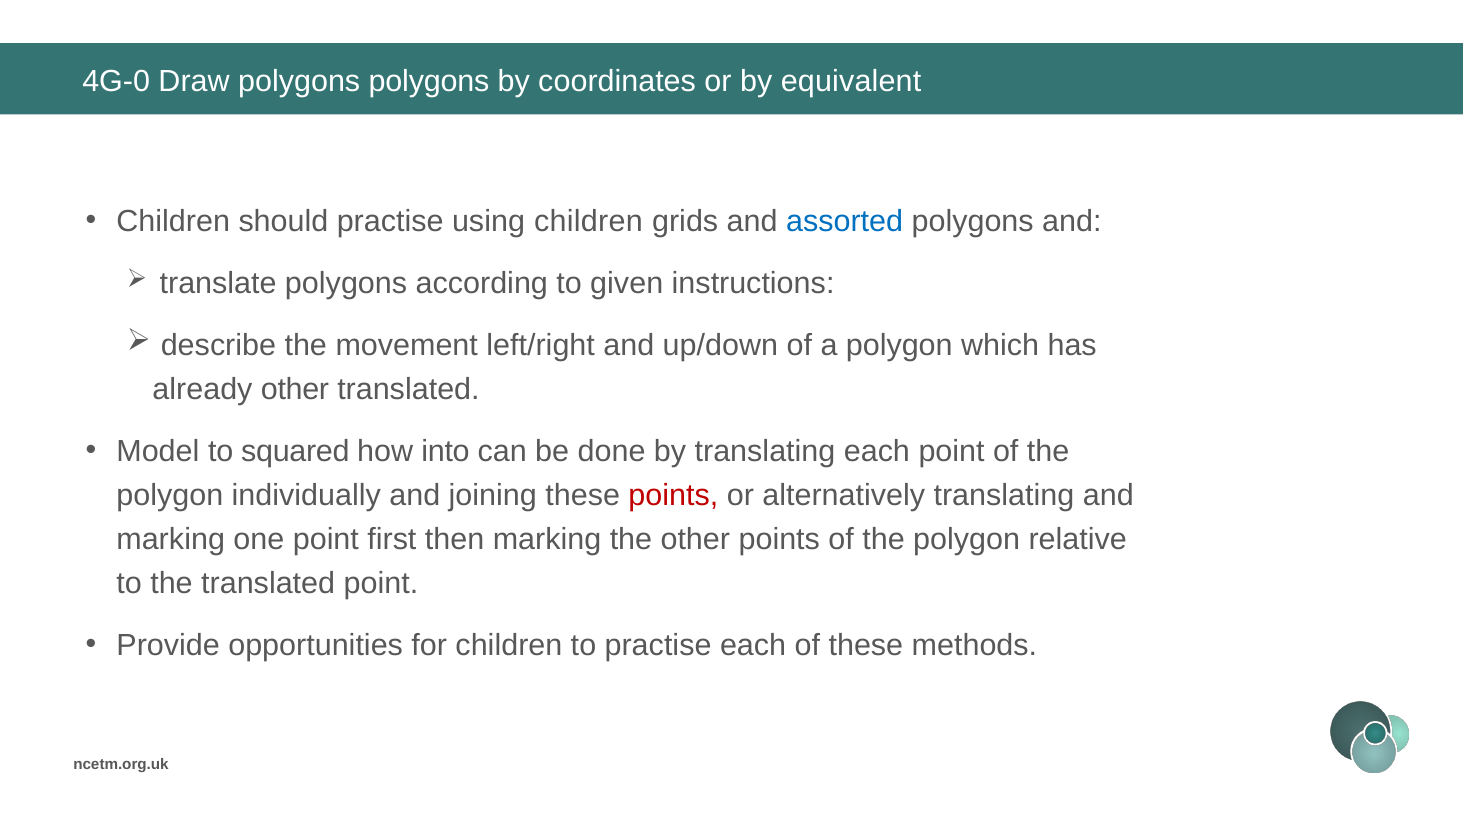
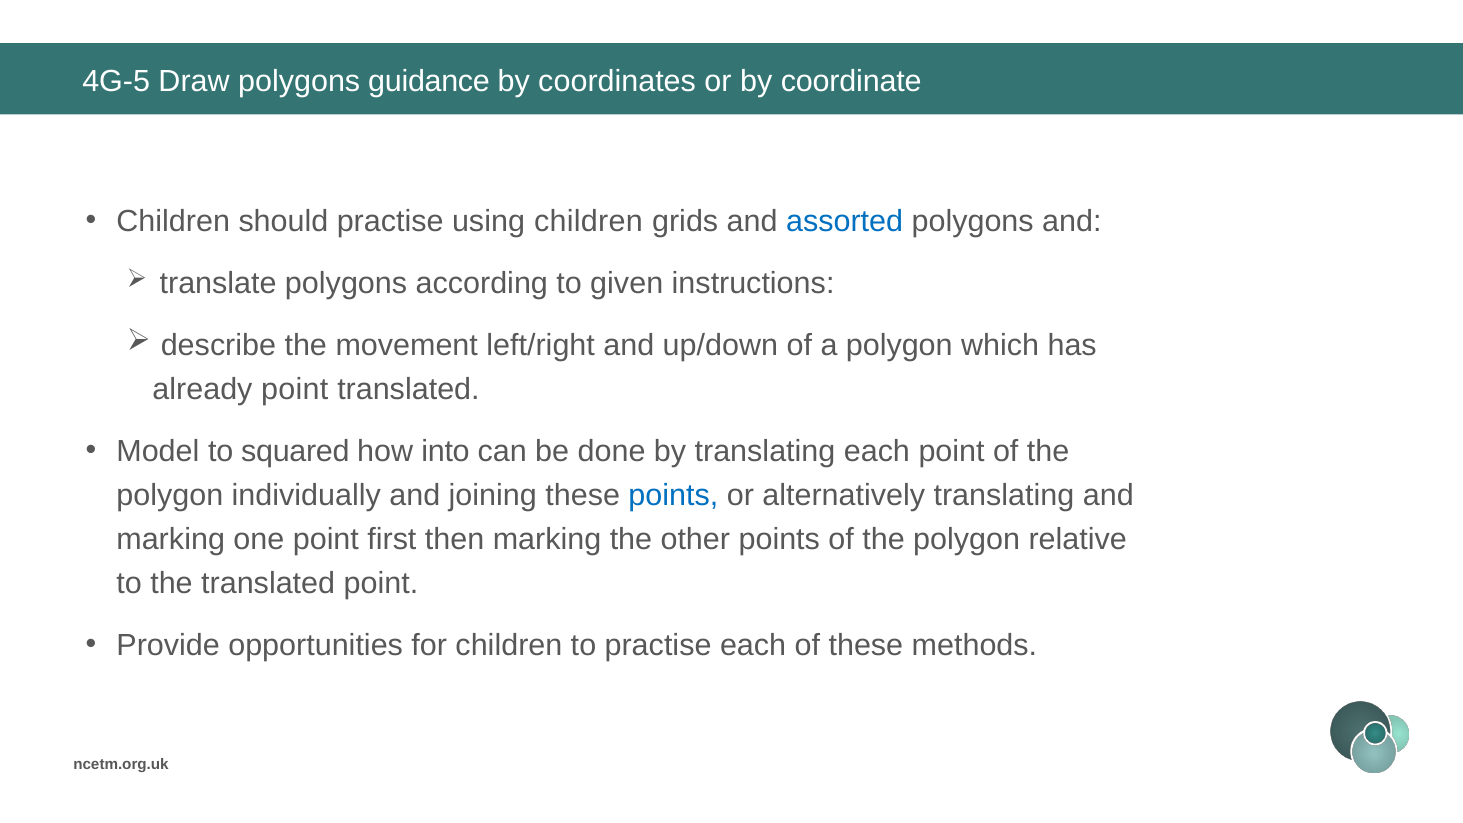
4G-0: 4G-0 -> 4G-5 (116, 82)
polygons polygons: polygons -> guidance (429, 82)
equivalent: equivalent -> coordinate (851, 82)
already other: other -> point (295, 389)
points colour: red -> blue (673, 495)
